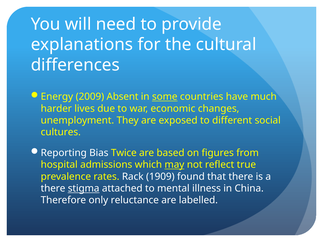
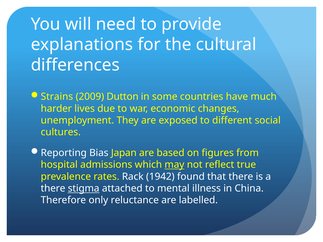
Energy: Energy -> Strains (57, 97)
Absent: Absent -> Dutton (123, 97)
some underline: present -> none (165, 97)
Twice: Twice -> Japan (124, 153)
1909: 1909 -> 1942 (160, 177)
